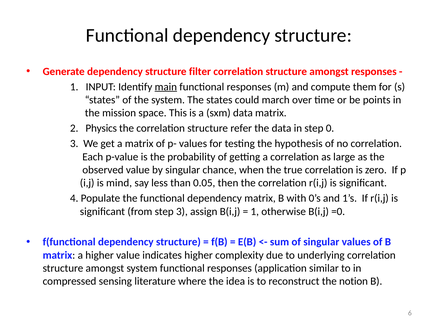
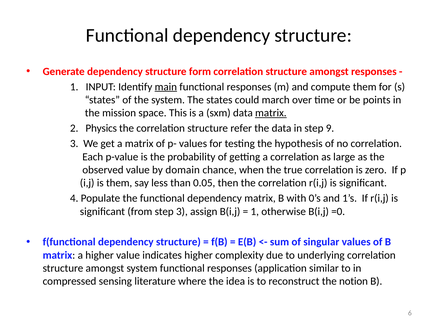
filter: filter -> form (200, 72)
matrix underline: none -> present (271, 113)
0: 0 -> 9 (330, 129)
by singular: singular -> domain (183, 170)
is mind: mind -> them (119, 183)
